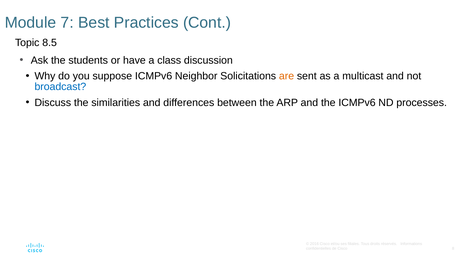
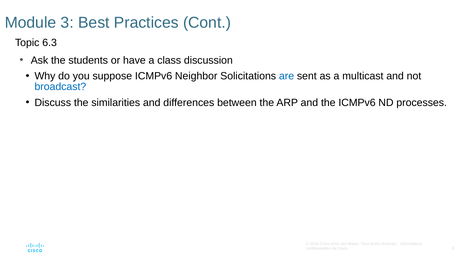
7: 7 -> 3 (67, 23)
8.5: 8.5 -> 6.3 (50, 43)
are colour: orange -> blue (287, 76)
